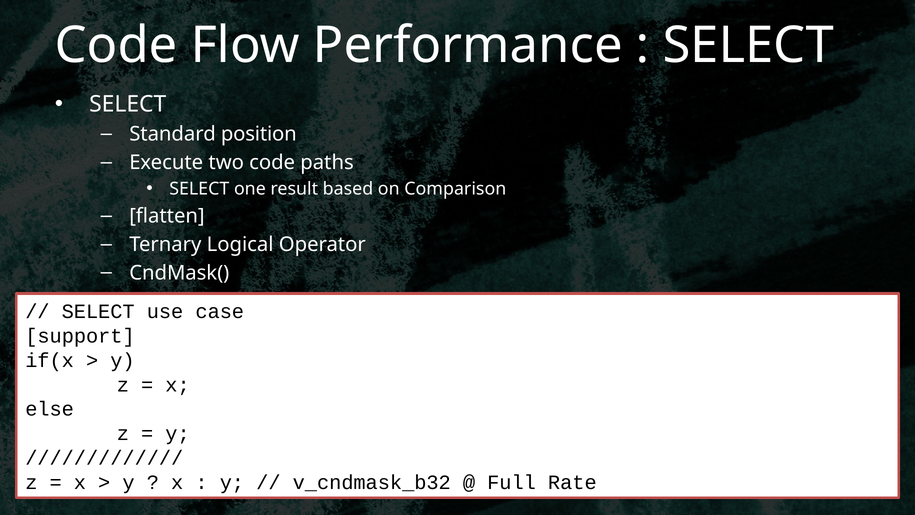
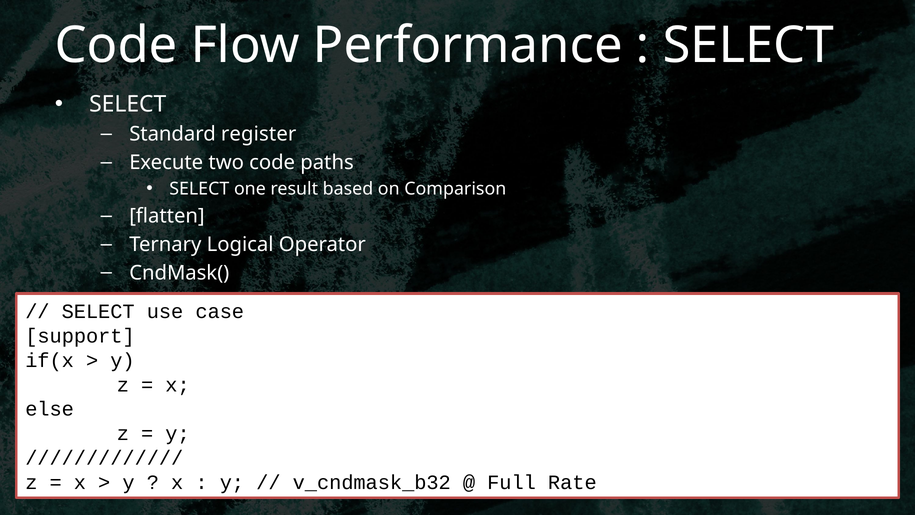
position: position -> register (259, 134)
